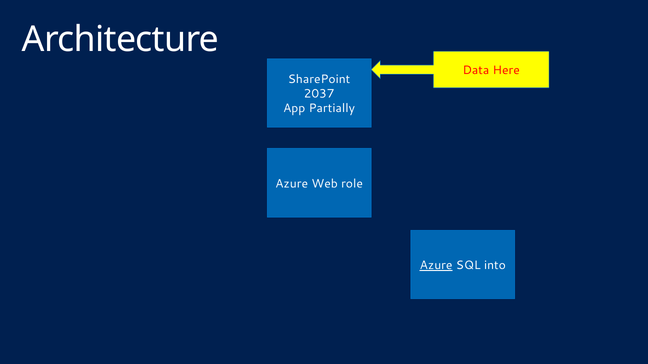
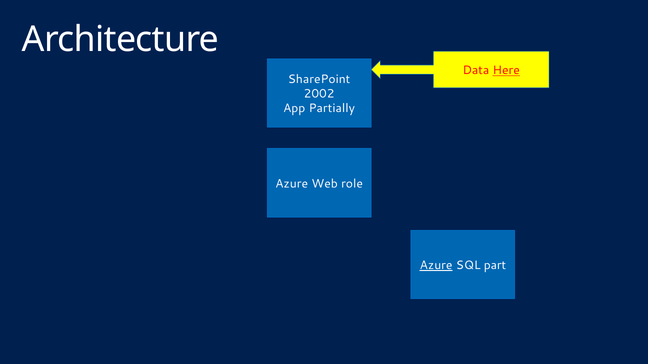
Here underline: none -> present (506, 71)
2037: 2037 -> 2002 (319, 94)
into: into -> part (495, 266)
